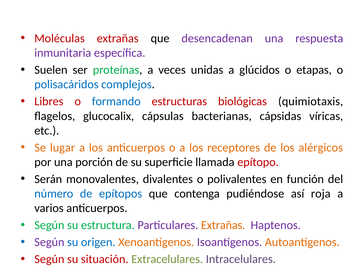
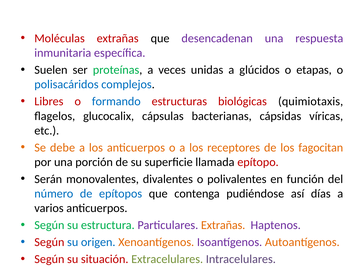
lugar: lugar -> debe (62, 148)
alérgicos: alérgicos -> fagocitan (321, 148)
roja: roja -> días (321, 194)
Según colour: purple -> red (49, 242)
